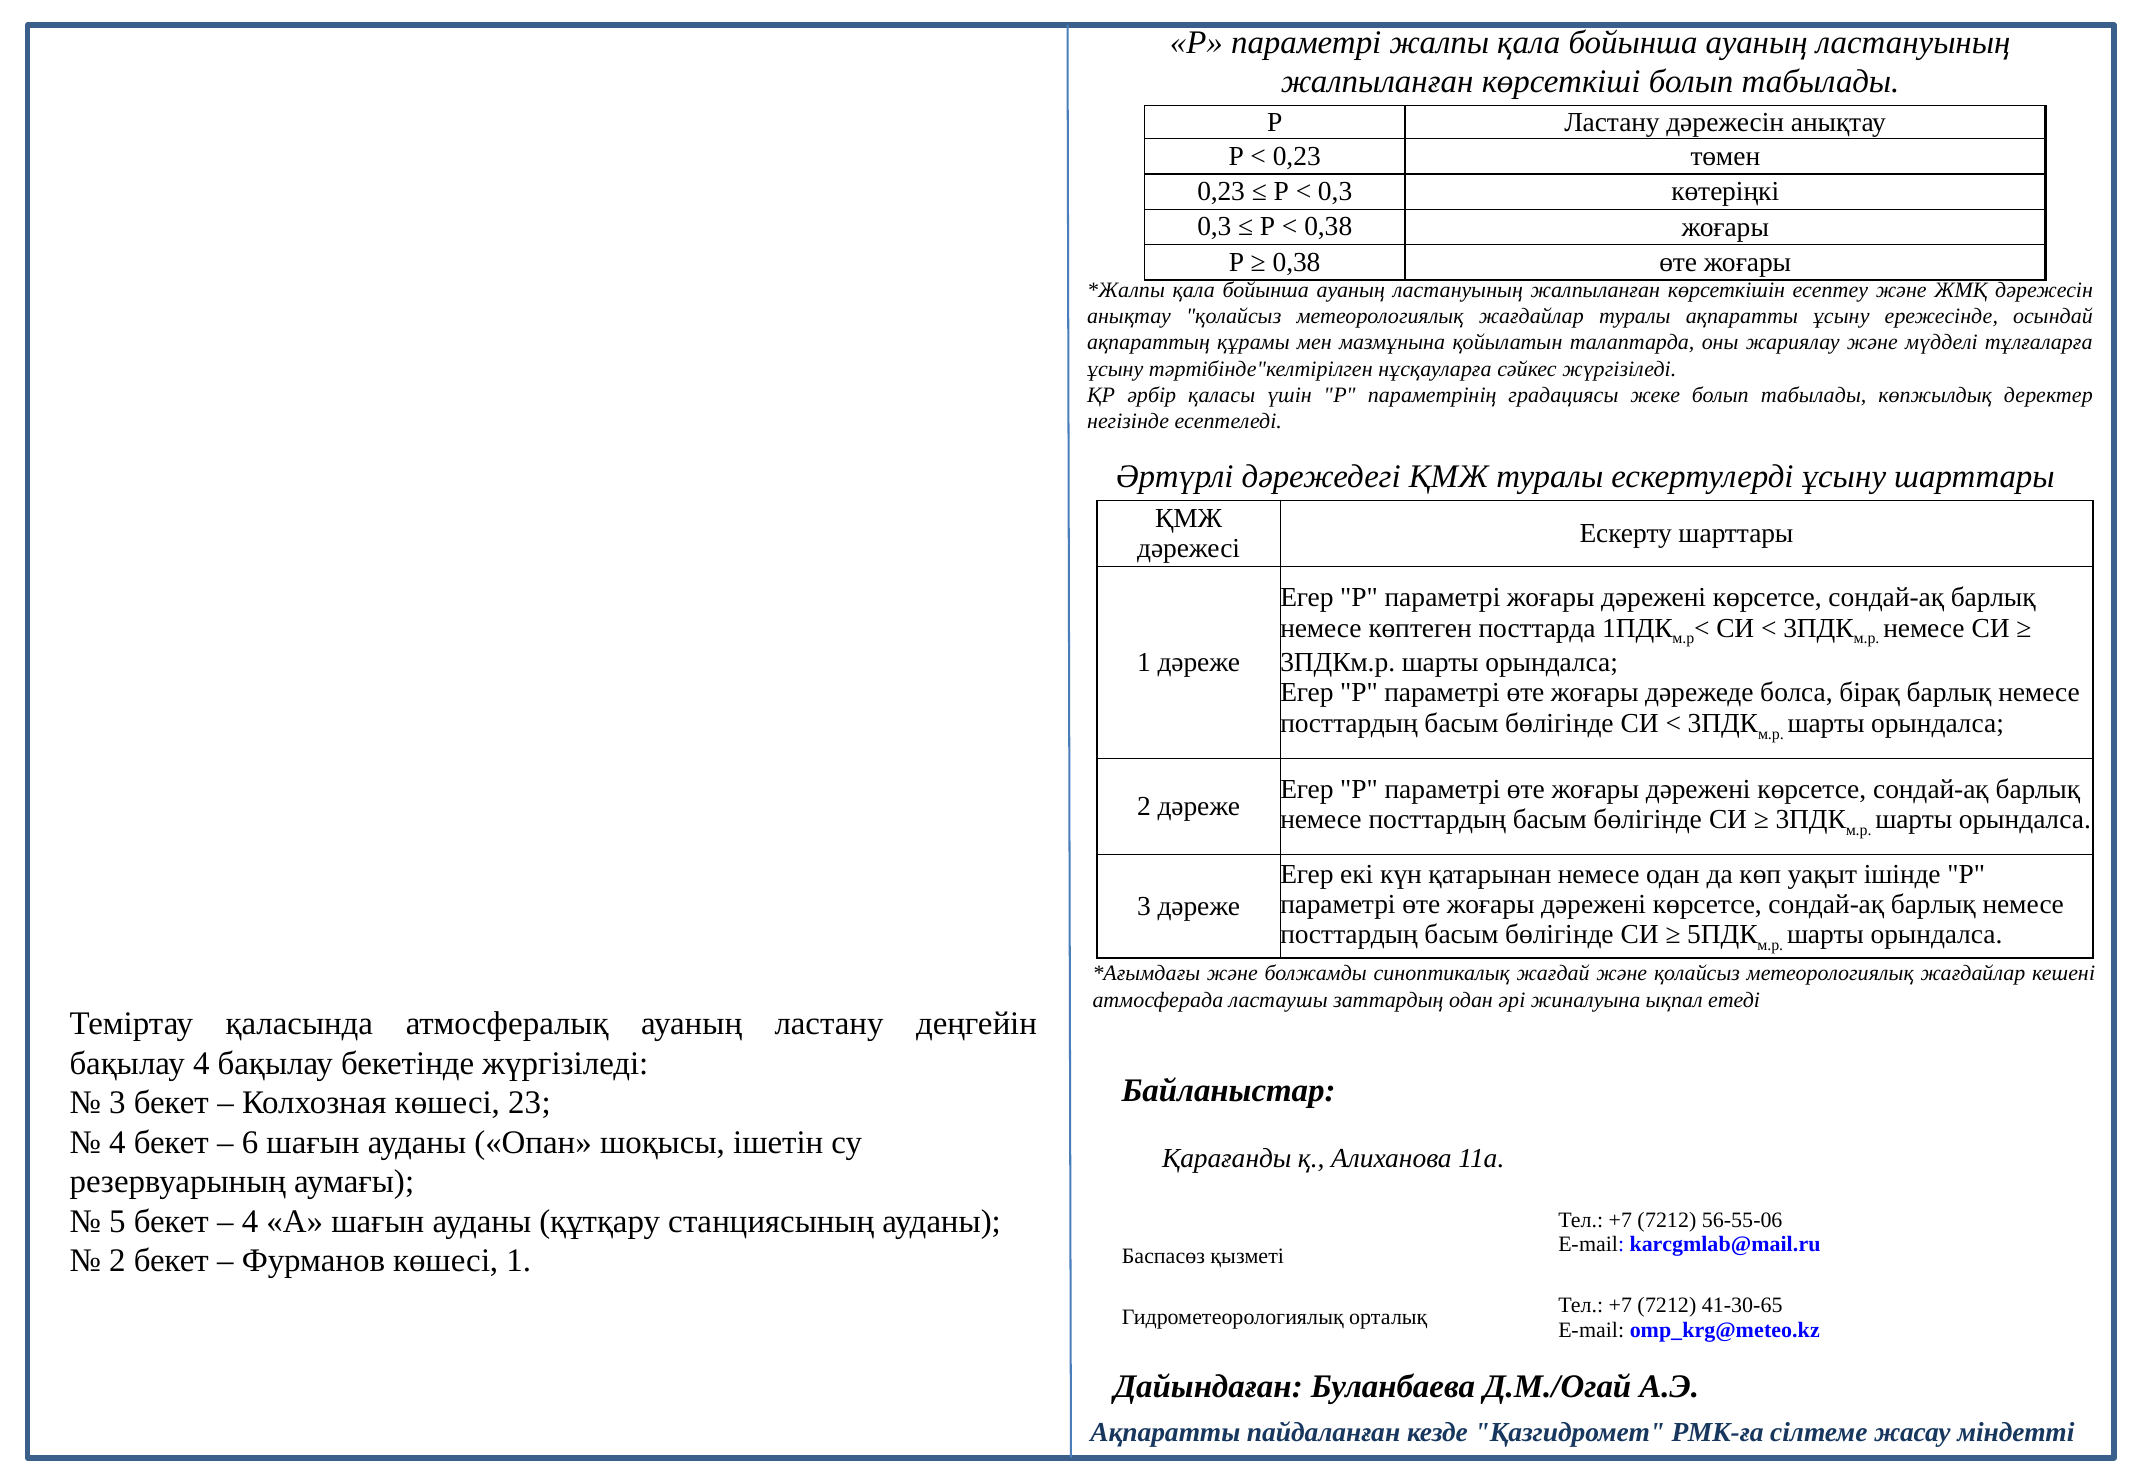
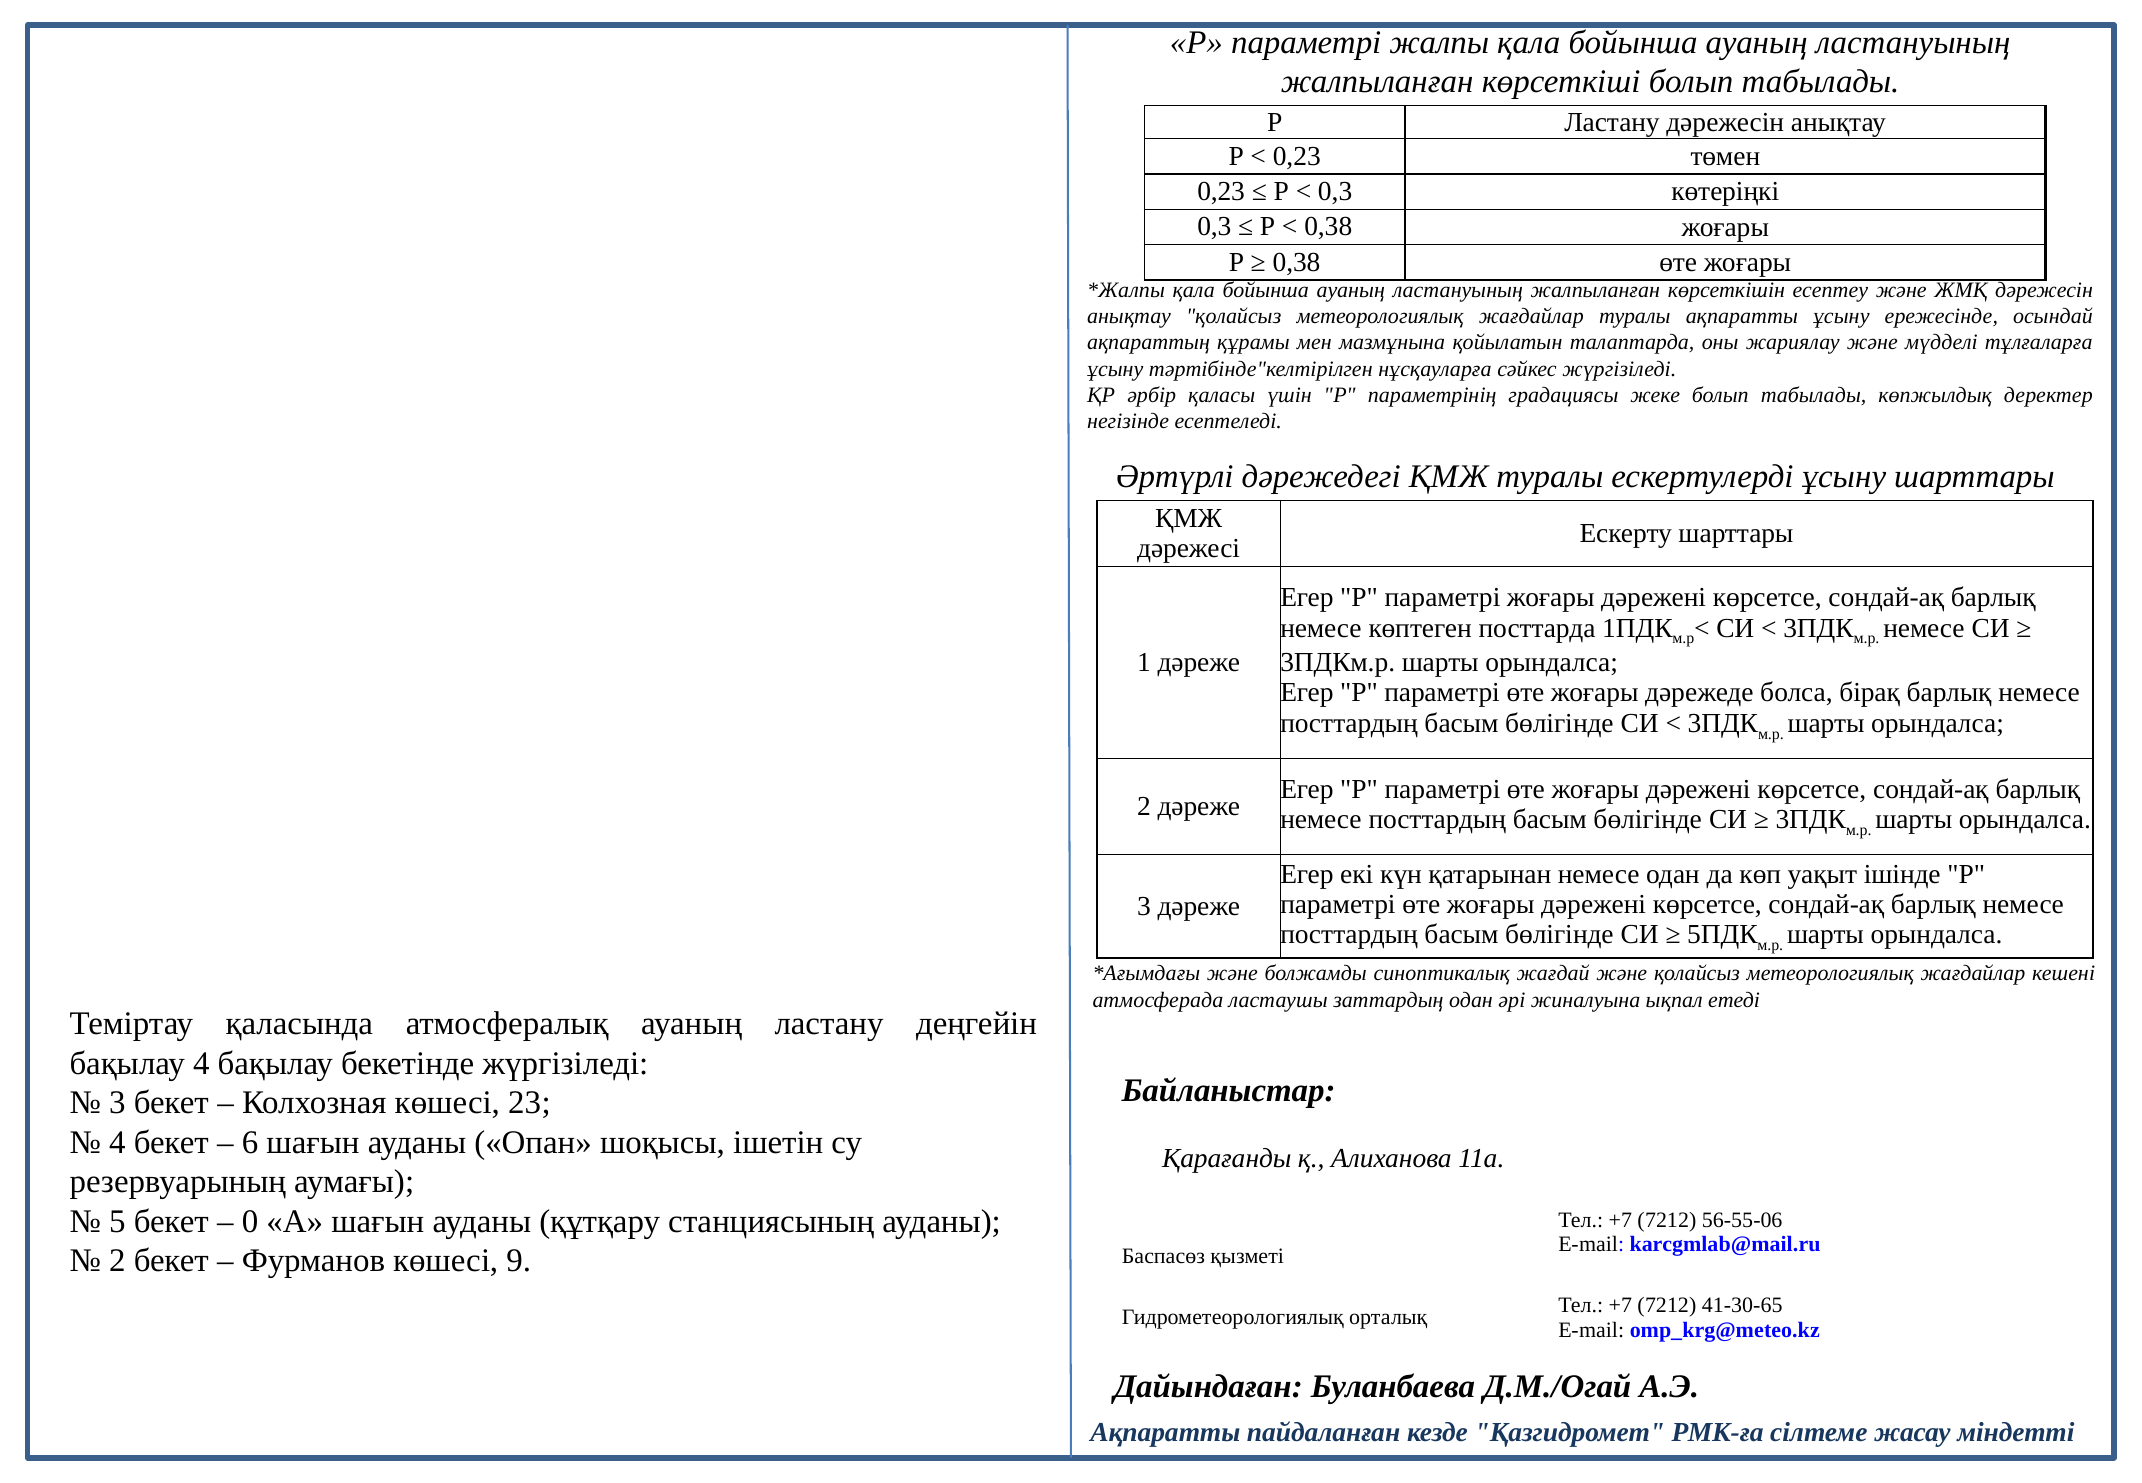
4: 4 -> 0 (250, 1221)
көшесі 1: 1 -> 9 (519, 1261)
